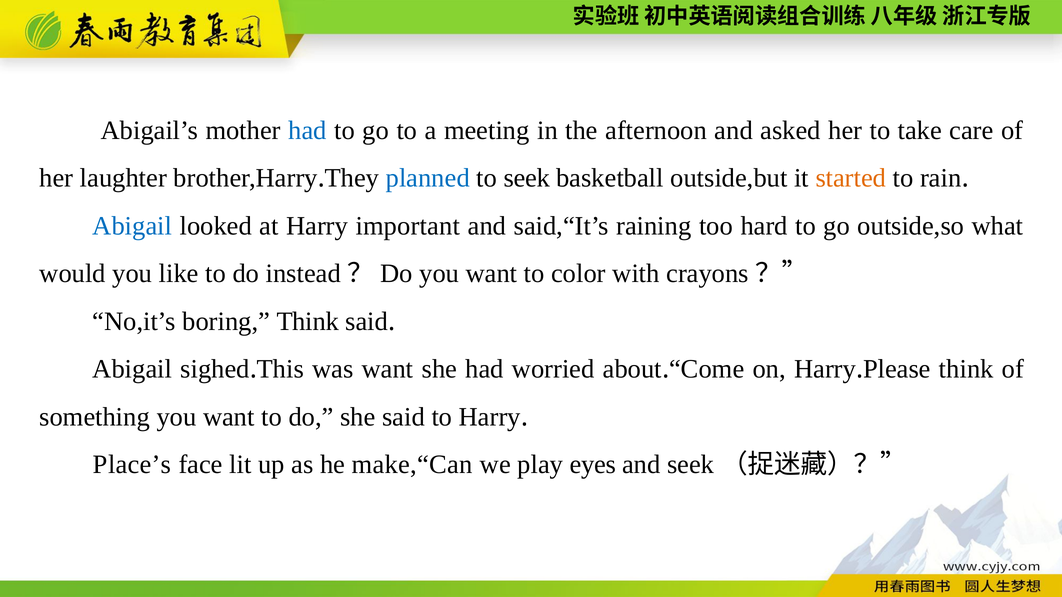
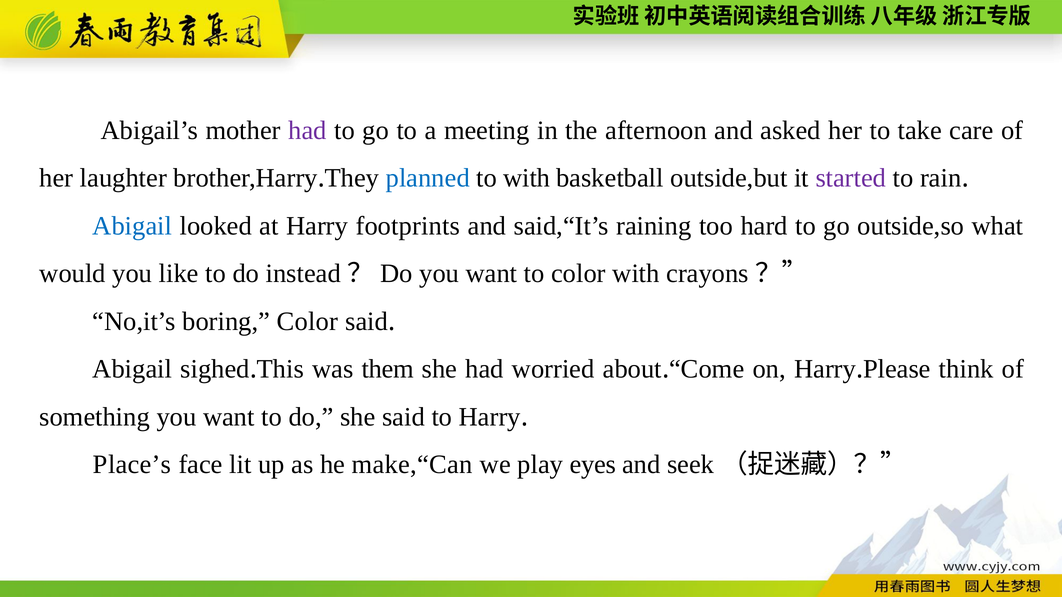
had colour: blue -> purple (307, 130)
to seek: seek -> with (527, 178)
started colour: orange -> purple (851, 178)
important: important -> footprints (408, 226)
boring Think: Think -> Color (307, 322)
was want: want -> them (388, 369)
